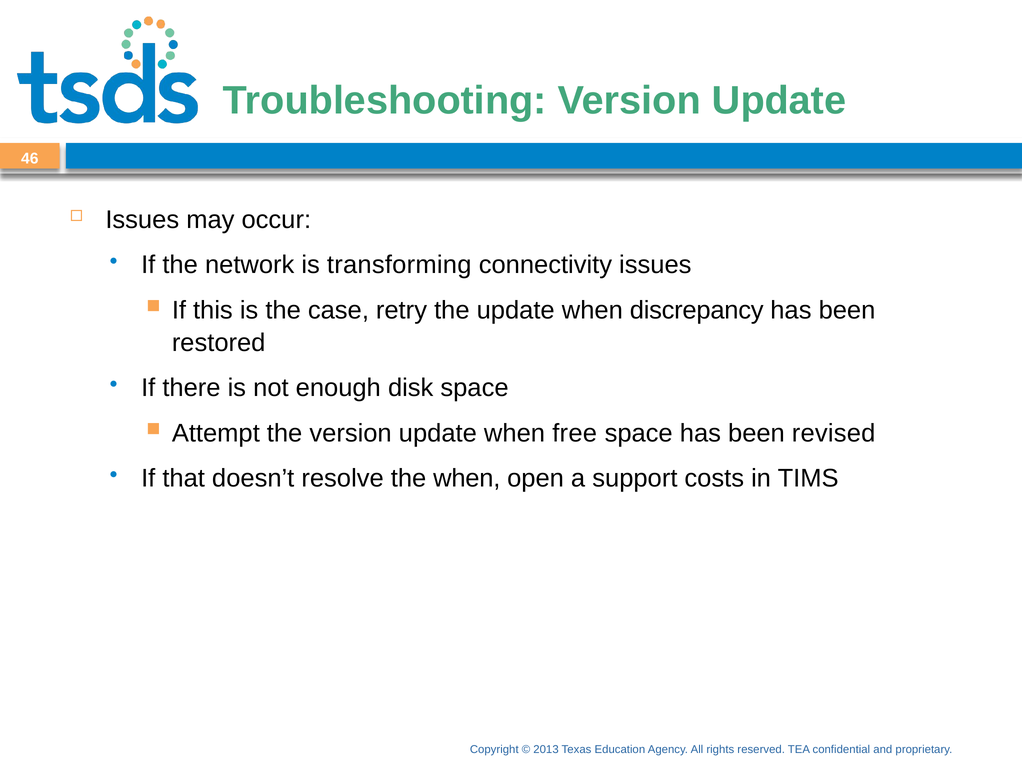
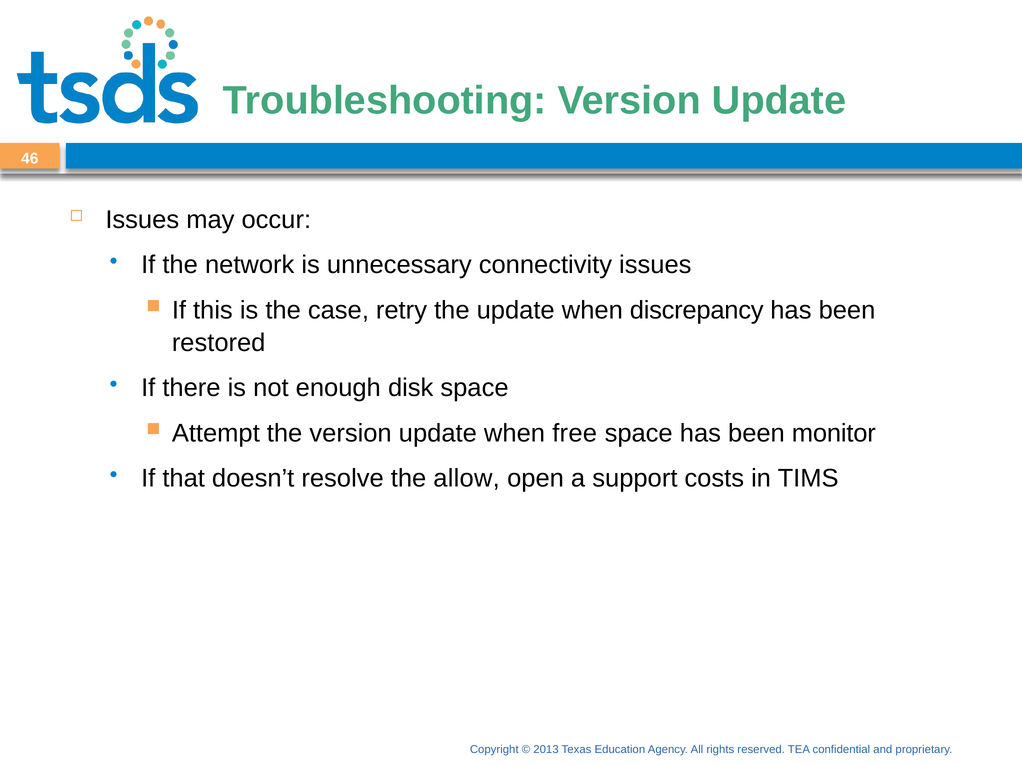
transforming: transforming -> unnecessary (399, 265)
revised: revised -> monitor (834, 433)
the when: when -> allow (467, 479)
